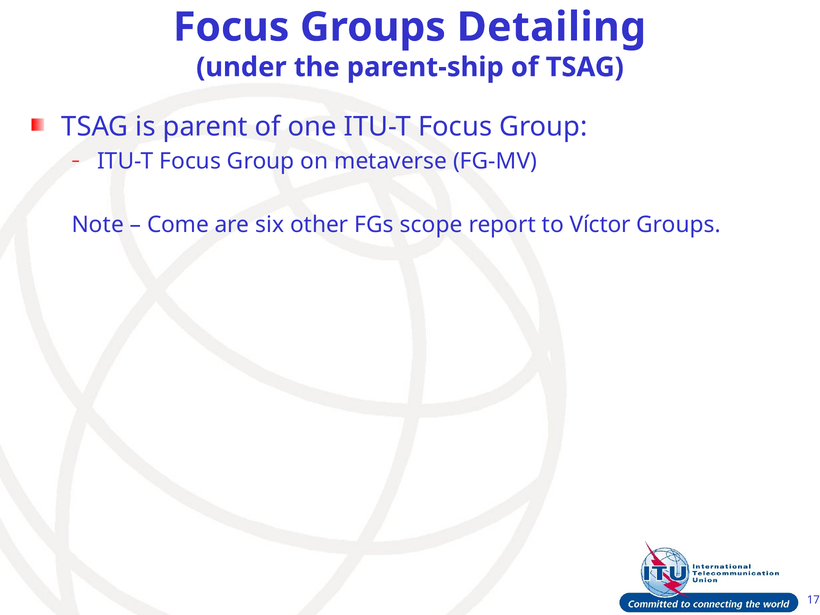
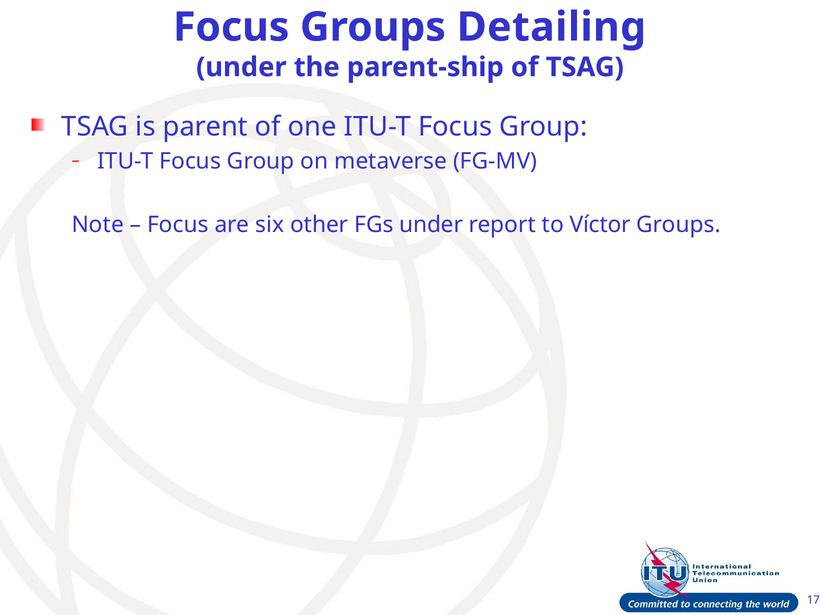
Come: Come -> Focus (178, 225)
FGs scope: scope -> under (431, 225)
